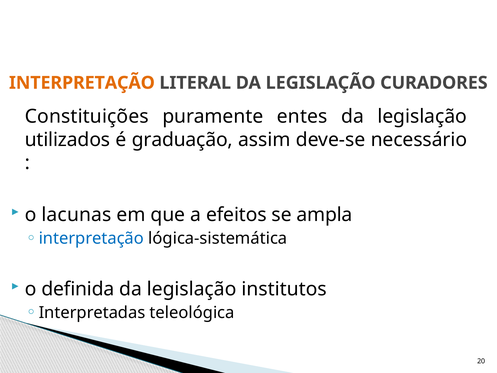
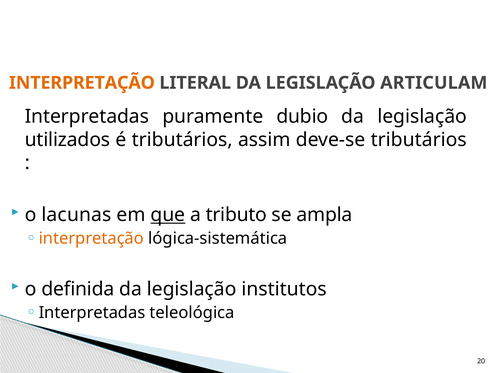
CURADORES: CURADORES -> ARTICULAM (434, 83)
Constituições: Constituições -> Interpretadas (87, 116)
entes: entes -> dubio (302, 116)
é graduação: graduação -> tributários (182, 140)
deve-se necessário: necessário -> tributários (419, 140)
que underline: none -> present (168, 215)
efeitos: efeitos -> tributo (236, 215)
interpretação colour: blue -> orange (91, 238)
